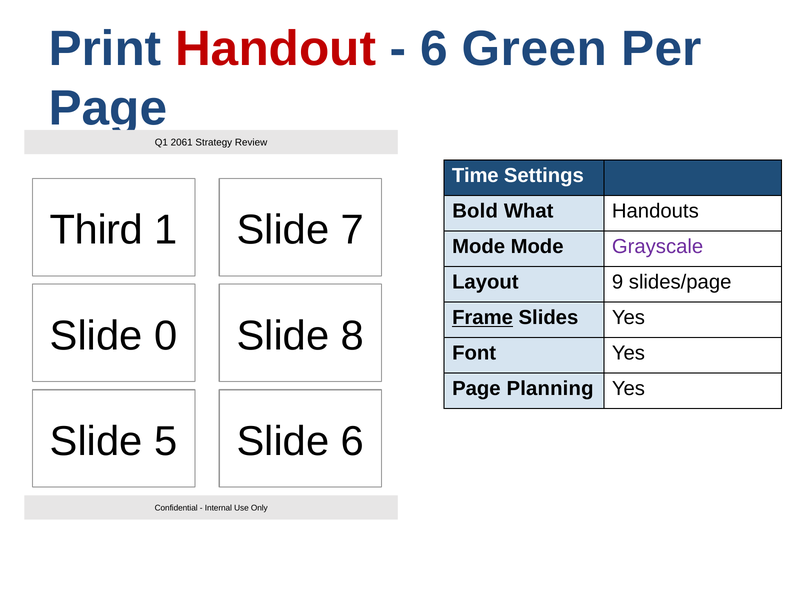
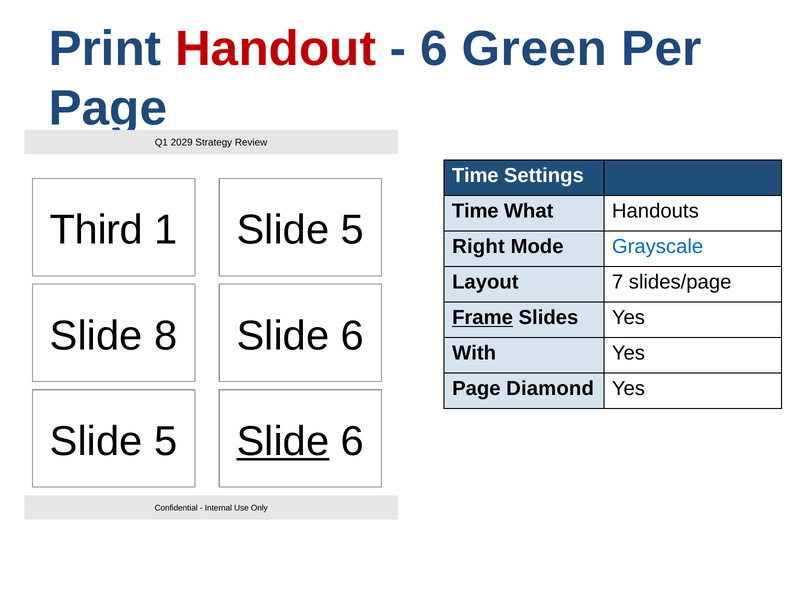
2061: 2061 -> 2029 (182, 143)
Bold: Bold -> Time (475, 211)
1 Slide 7: 7 -> 5 (352, 230)
Mode: Mode -> Right (478, 247)
Grayscale colour: purple -> blue (658, 247)
9: 9 -> 7 (618, 282)
0: 0 -> 8 (166, 336)
8: 8 -> 6 (352, 336)
Font: Font -> With (474, 353)
Planning: Planning -> Diamond (550, 389)
Slide underline: none -> present (283, 441)
